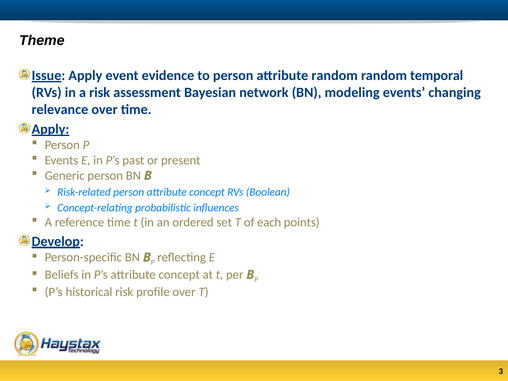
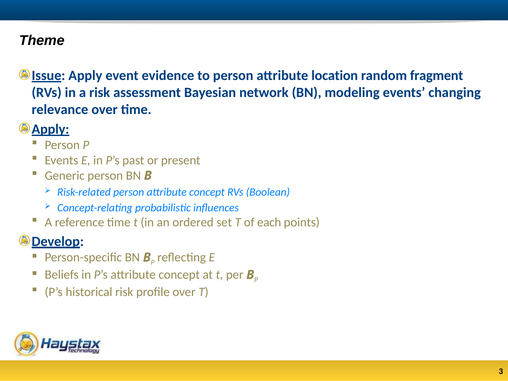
attribute random: random -> location (335, 75)
temporal: temporal -> fragment (437, 75)
